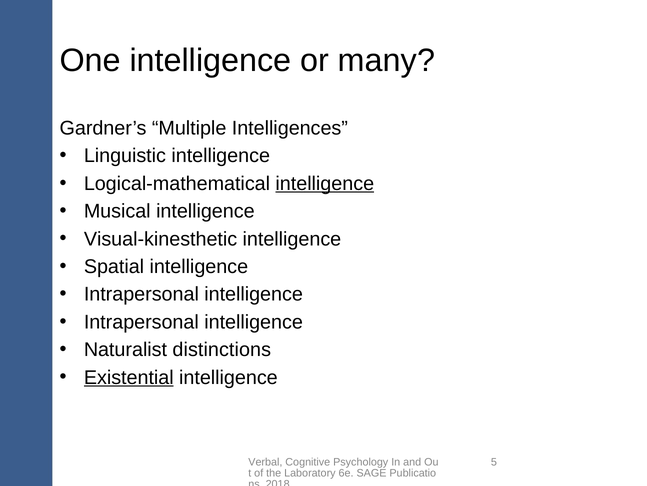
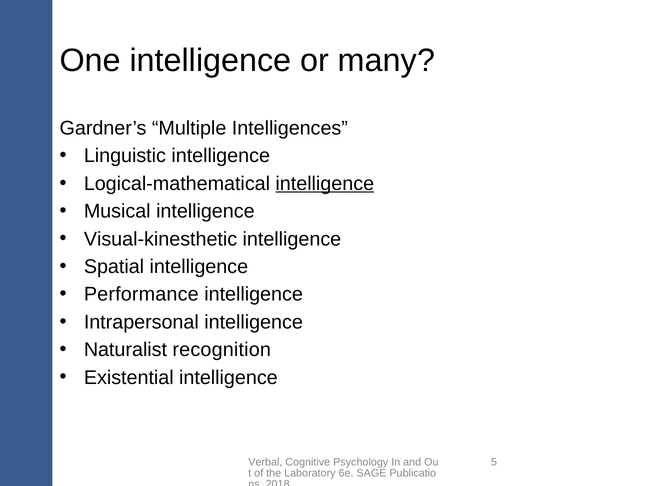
Intrapersonal: Intrapersonal -> Performance (141, 294)
distinctions: distinctions -> recognition (222, 349)
Existential underline: present -> none (129, 377)
